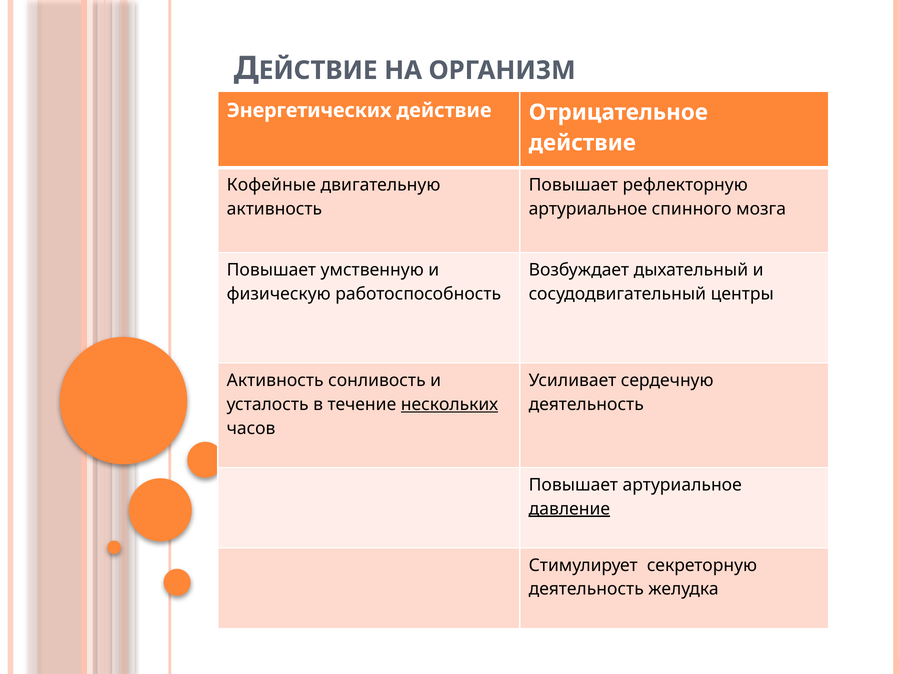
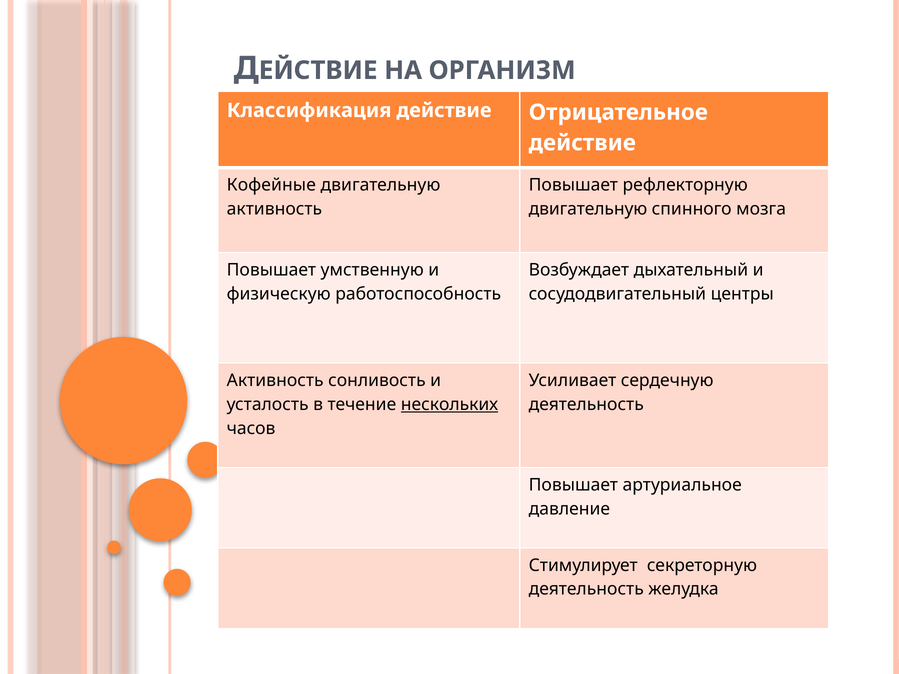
Энергетических: Энергетических -> Классификация (309, 110)
артуриальное: артуриальное -> двигательную (588, 209)
давление underline: present -> none (569, 509)
